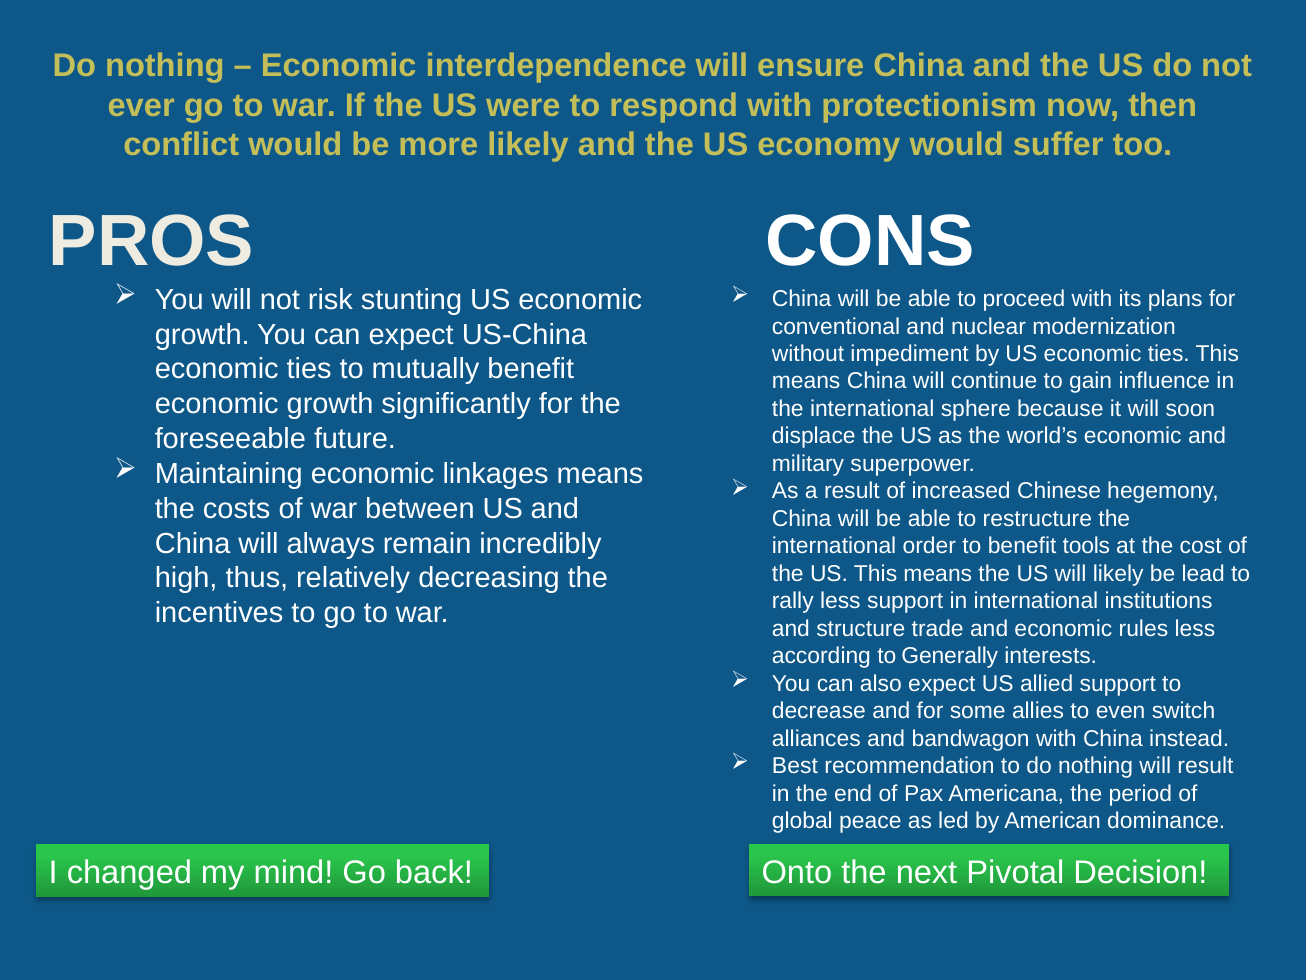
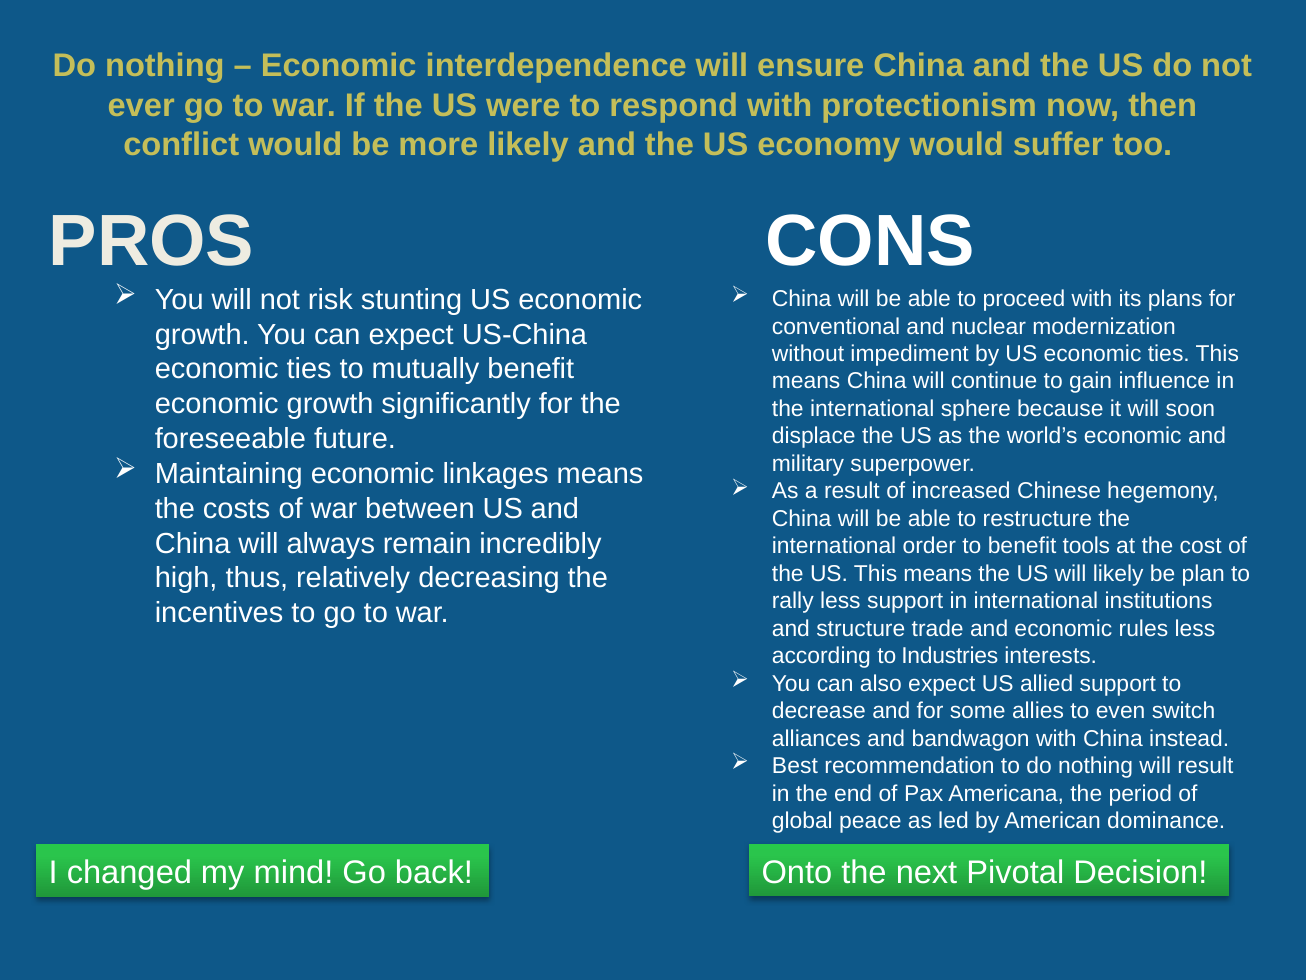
lead: lead -> plan (1203, 573)
Generally: Generally -> Industries (950, 656)
